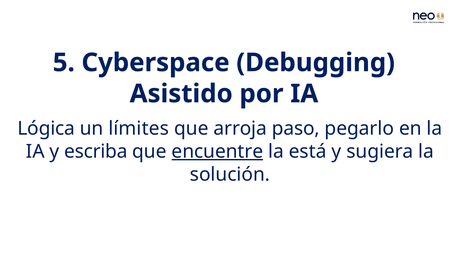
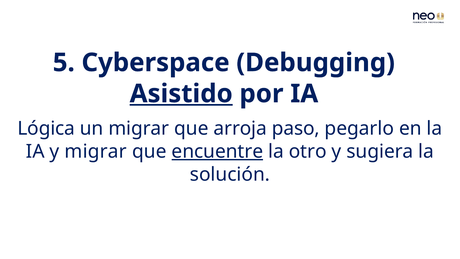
Asistido underline: none -> present (181, 94)
un límites: límites -> migrar (139, 128)
y escriba: escriba -> migrar (96, 151)
está: está -> otro (308, 151)
